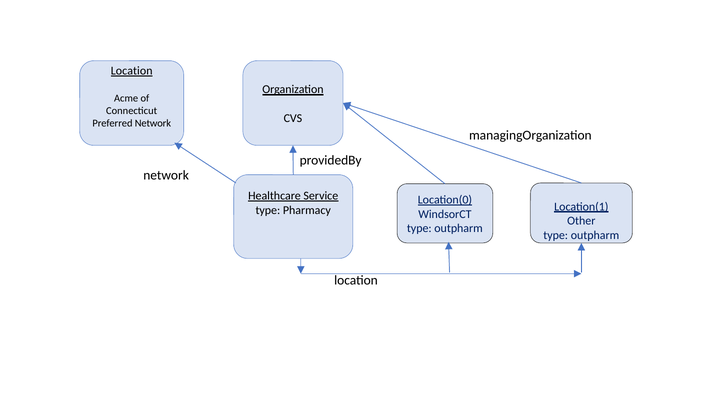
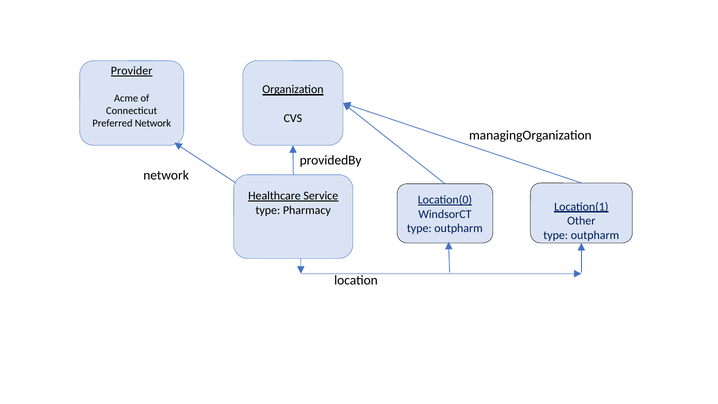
Location: Location -> Provider (132, 71)
